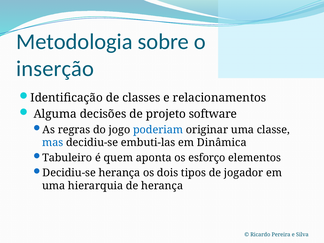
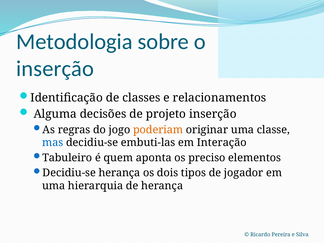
projeto software: software -> inserção (213, 114)
poderiam colour: blue -> orange (158, 130)
Dinâmica: Dinâmica -> Interação (222, 143)
esforço: esforço -> preciso (207, 158)
